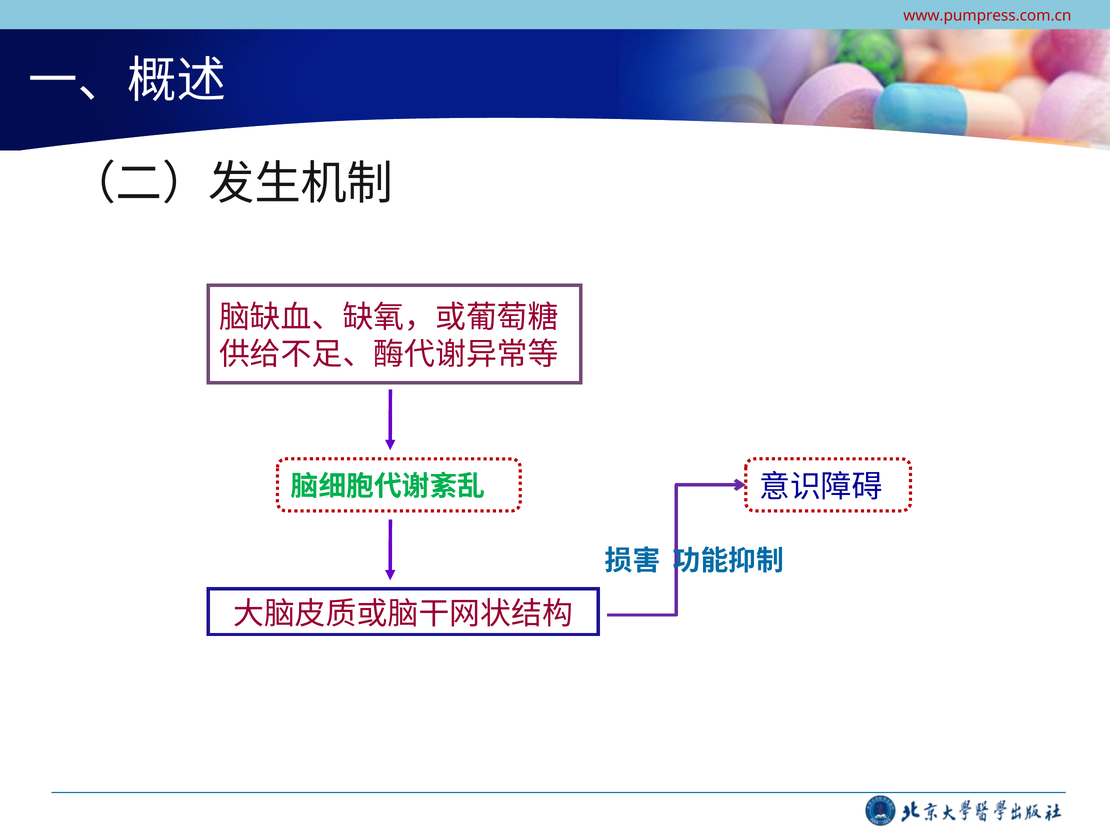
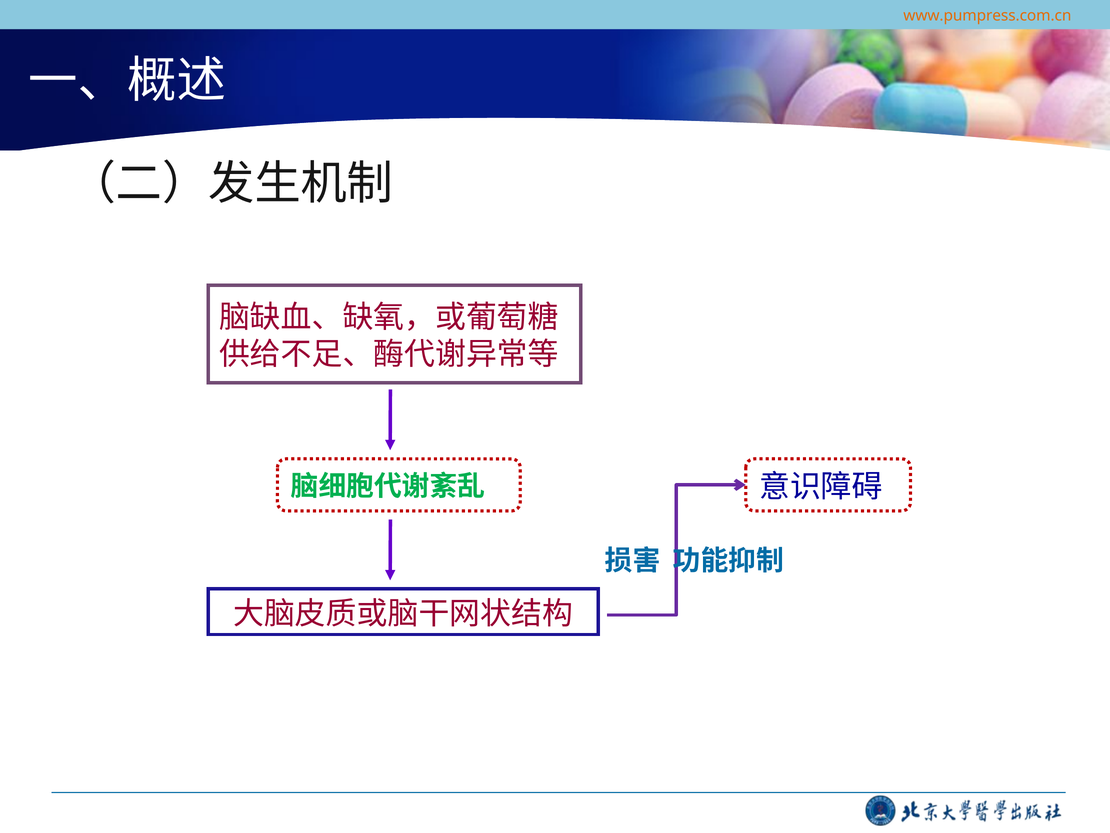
www.pumpress.com.cn colour: red -> orange (987, 16)
